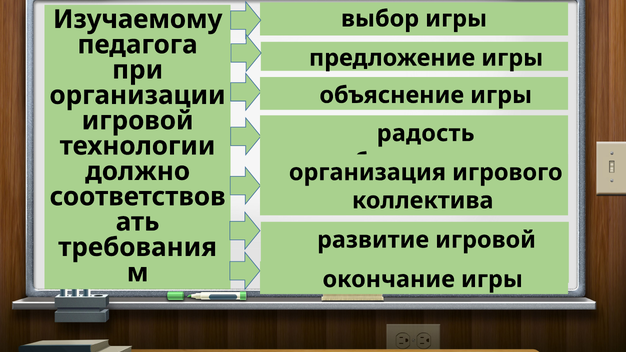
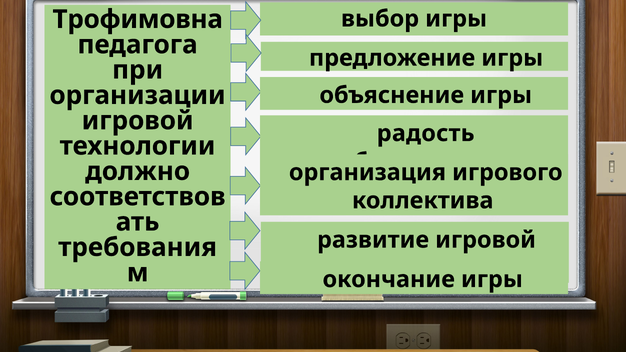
Изучаемому: Изучаемому -> Трофимовна (138, 19)
